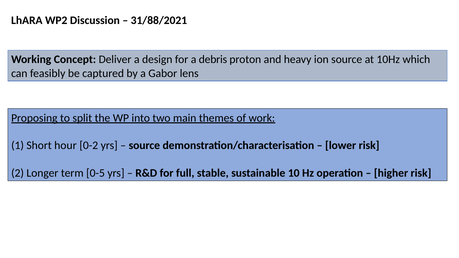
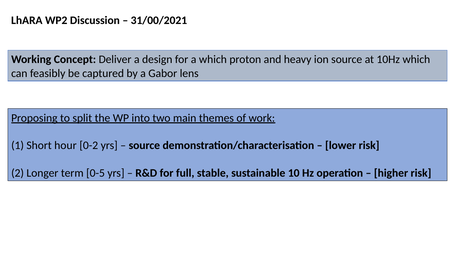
31/88/2021: 31/88/2021 -> 31/00/2021 (159, 20)
a debris: debris -> which (213, 60)
